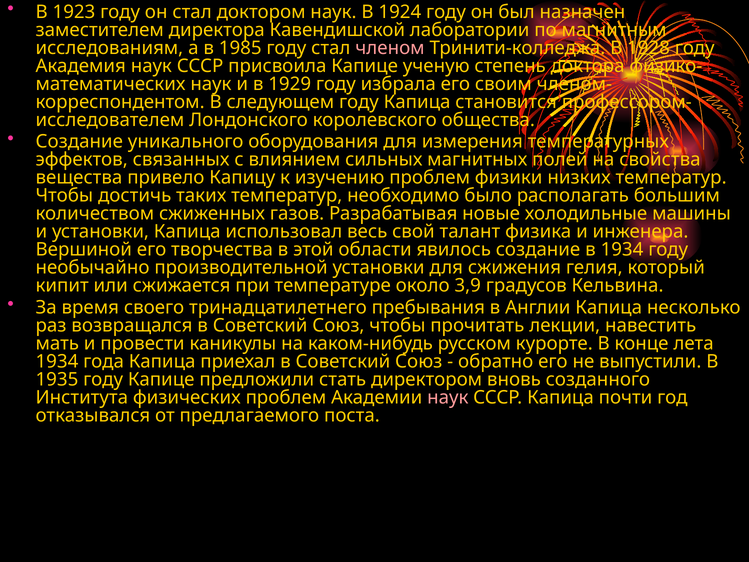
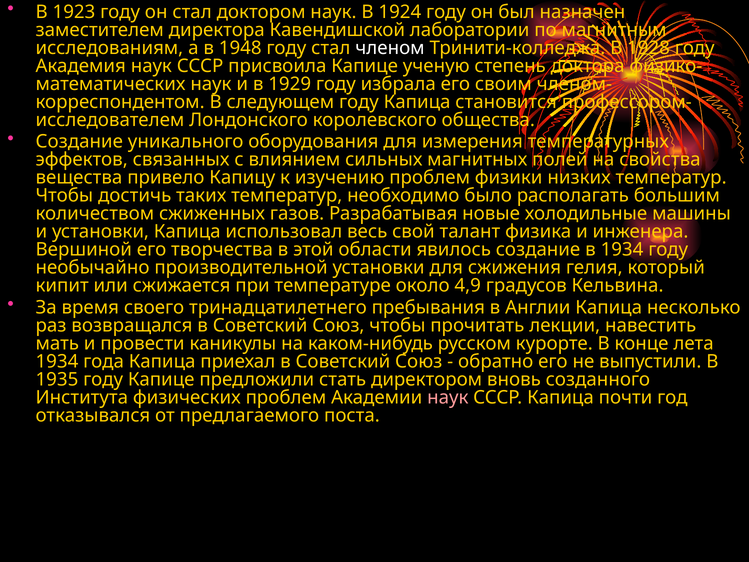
1985: 1985 -> 1948 (240, 48)
членом colour: pink -> white (390, 48)
3,9: 3,9 -> 4,9 (468, 286)
